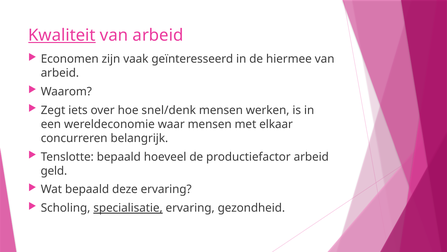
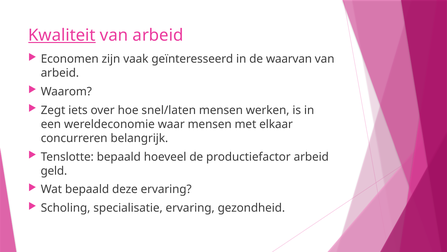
hiermee: hiermee -> waarvan (289, 59)
snel/denk: snel/denk -> snel/laten (169, 110)
specialisatie underline: present -> none (128, 208)
